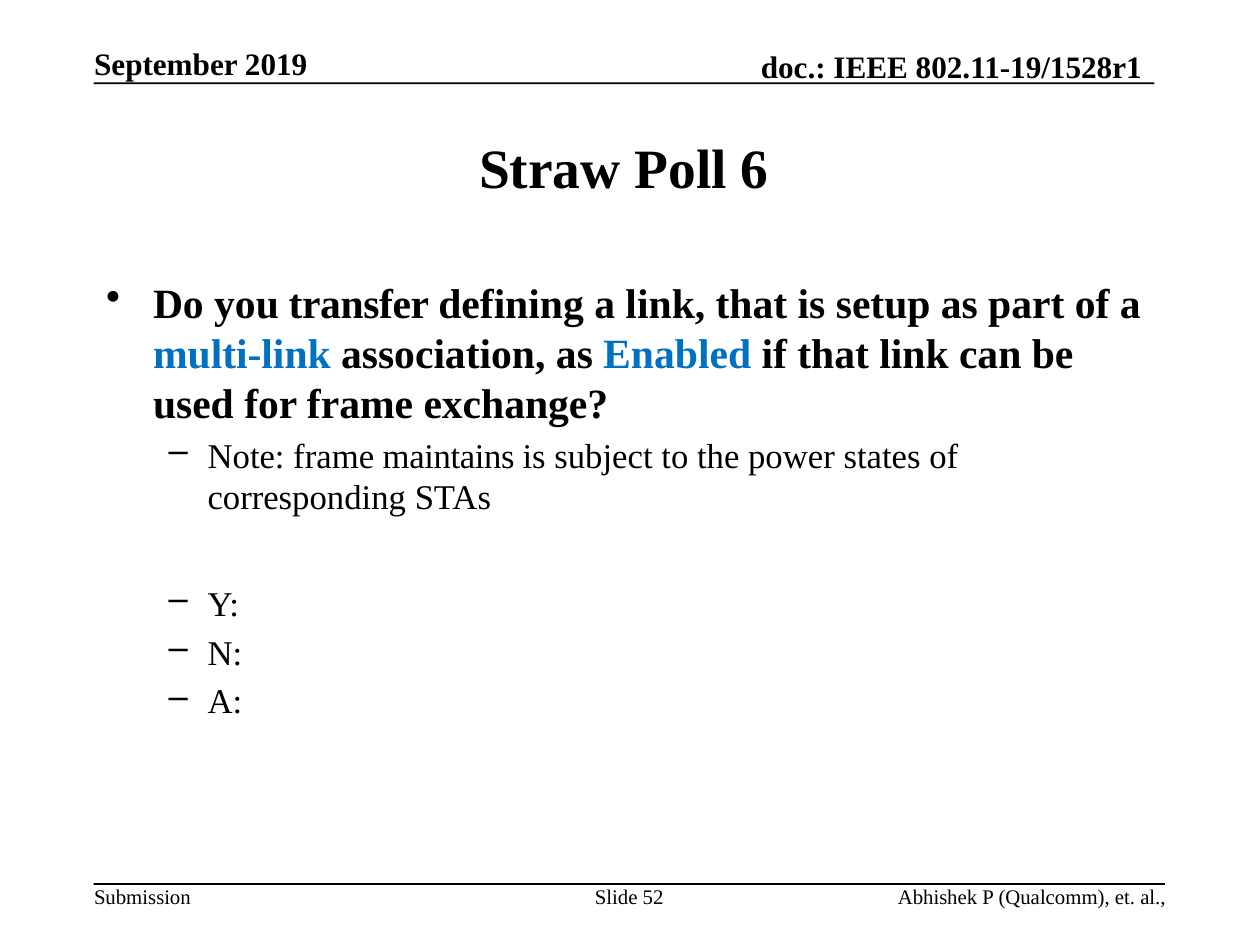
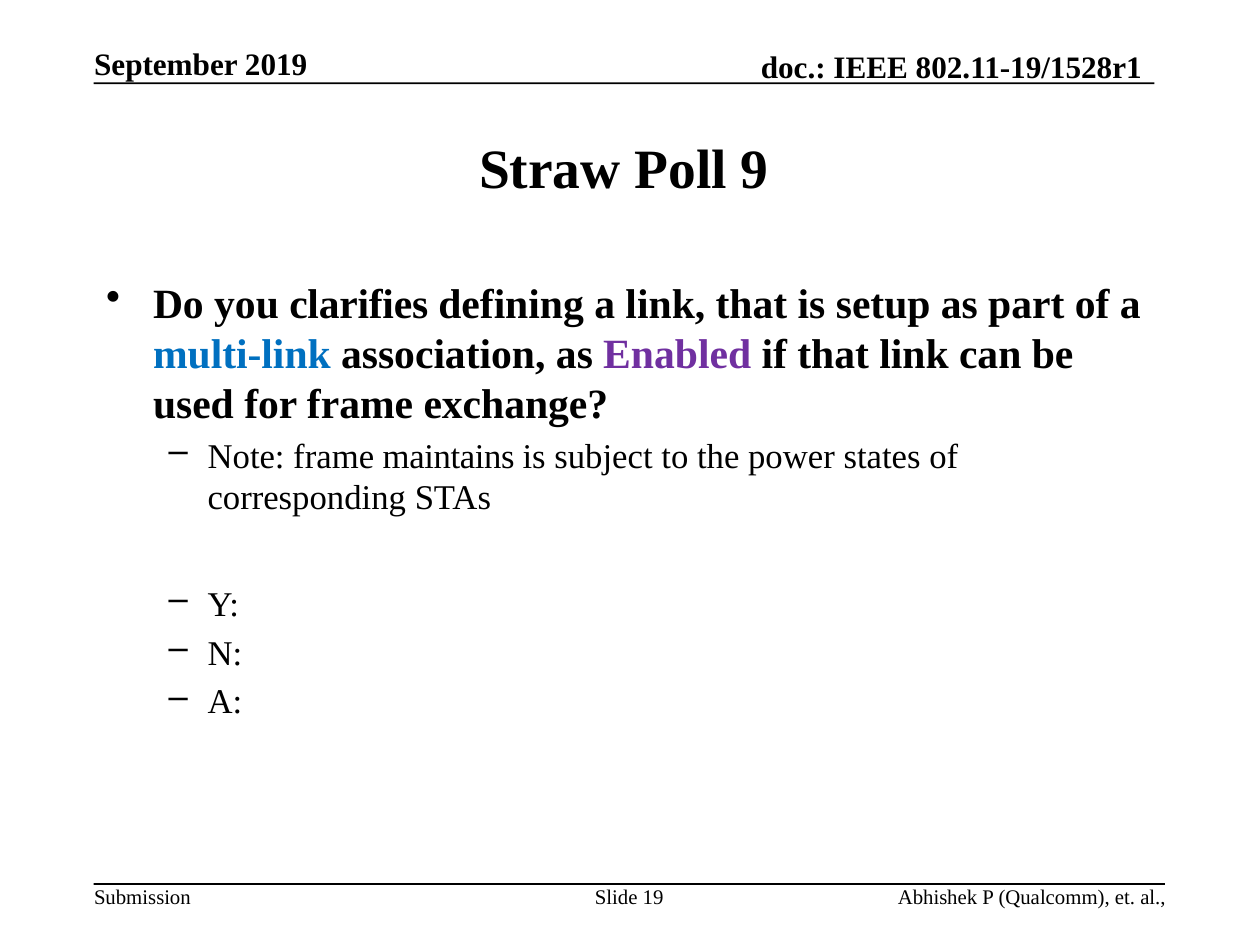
6: 6 -> 9 (755, 170)
transfer: transfer -> clarifies (359, 305)
Enabled colour: blue -> purple (677, 354)
52: 52 -> 19 (653, 898)
